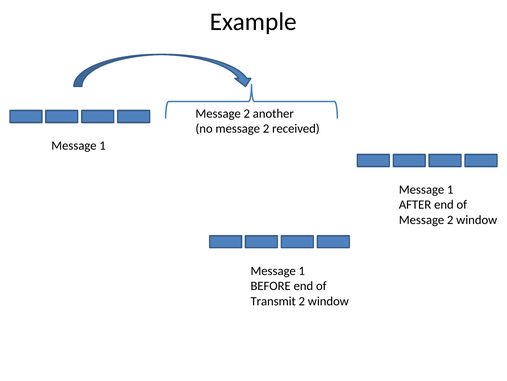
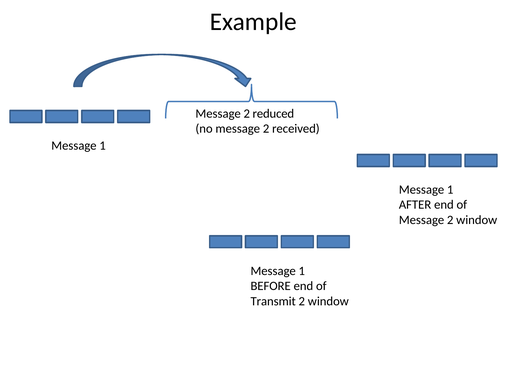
another: another -> reduced (273, 113)
